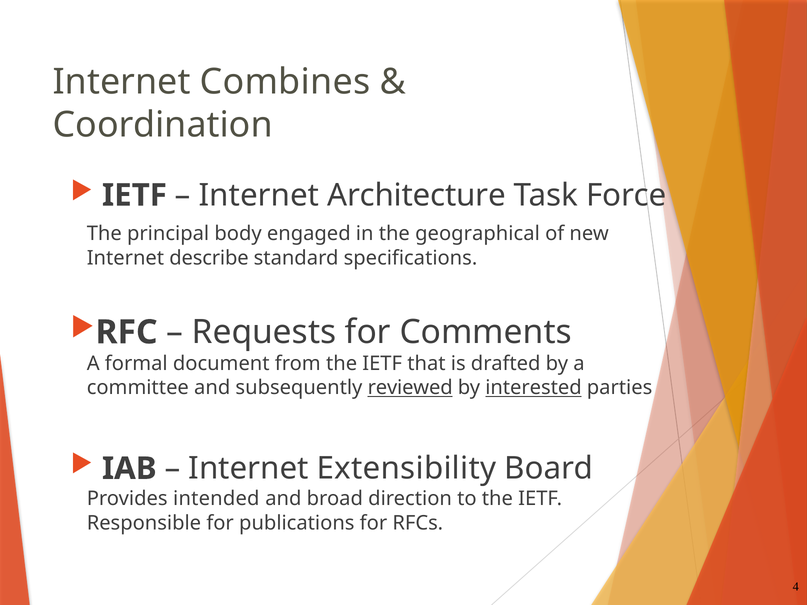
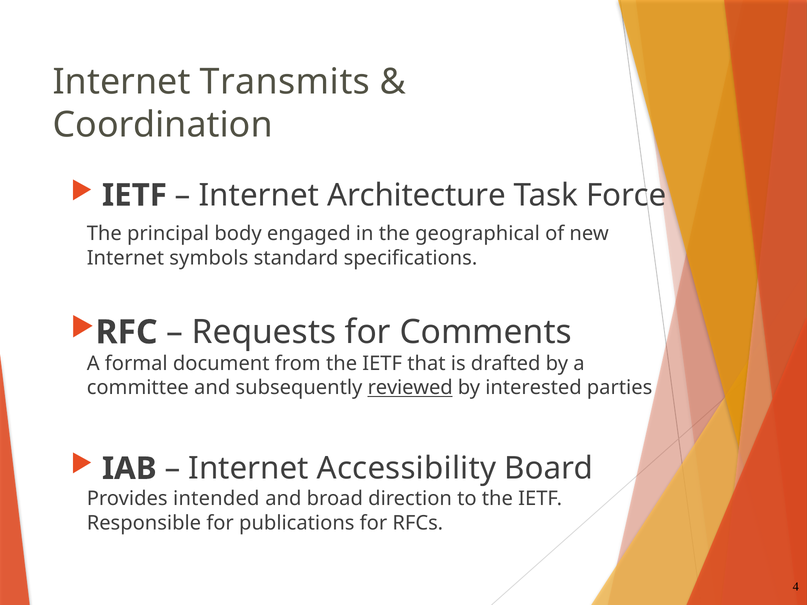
Combines: Combines -> Transmits (285, 82)
describe: describe -> symbols (209, 258)
interested underline: present -> none (533, 388)
Extensibility: Extensibility -> Accessibility (406, 469)
